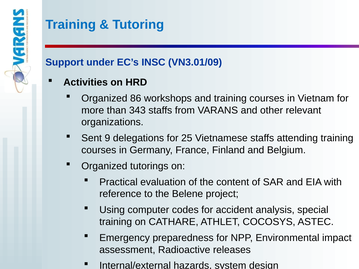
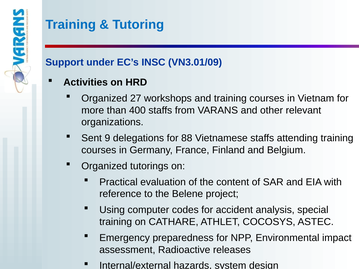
86: 86 -> 27 (136, 98)
343: 343 -> 400 (137, 110)
25: 25 -> 88 (187, 138)
